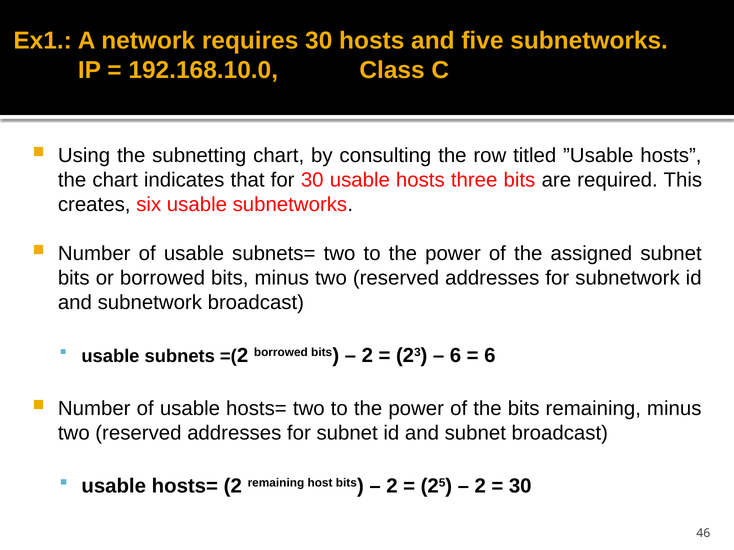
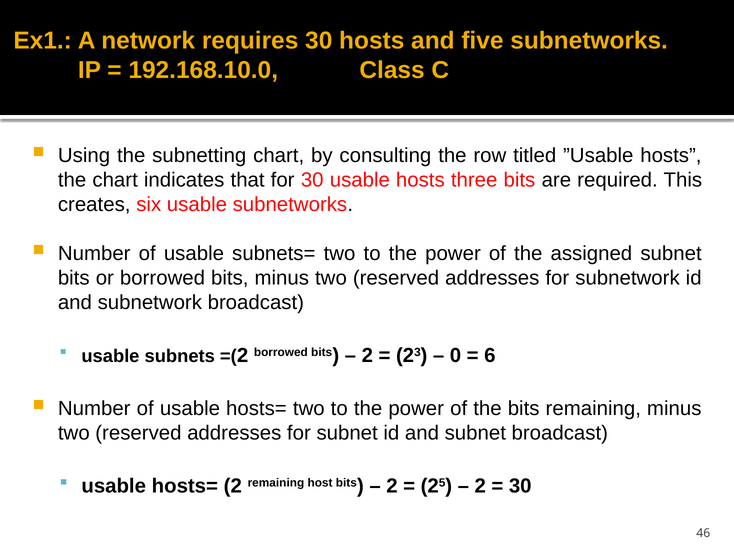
6: 6 -> 0 (456, 356)
